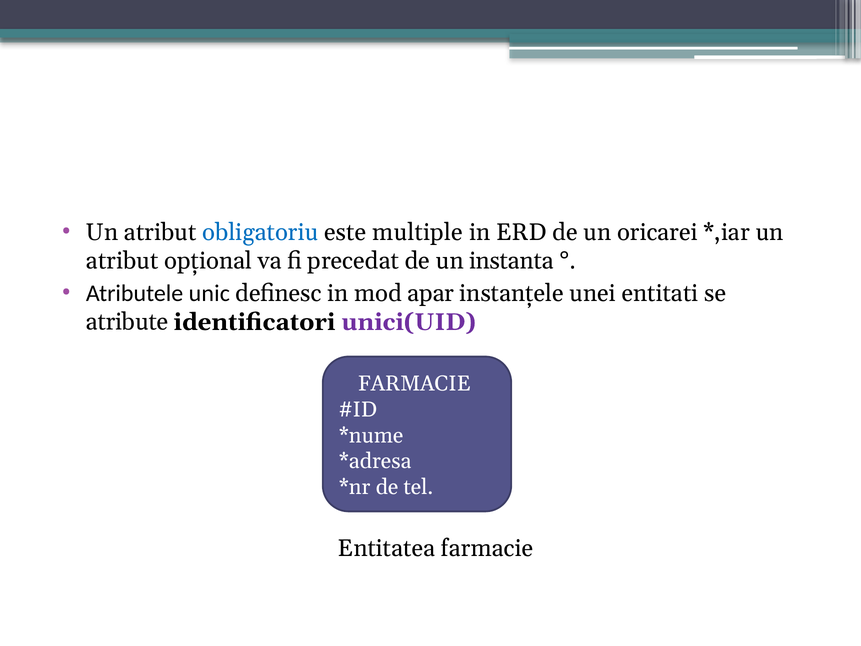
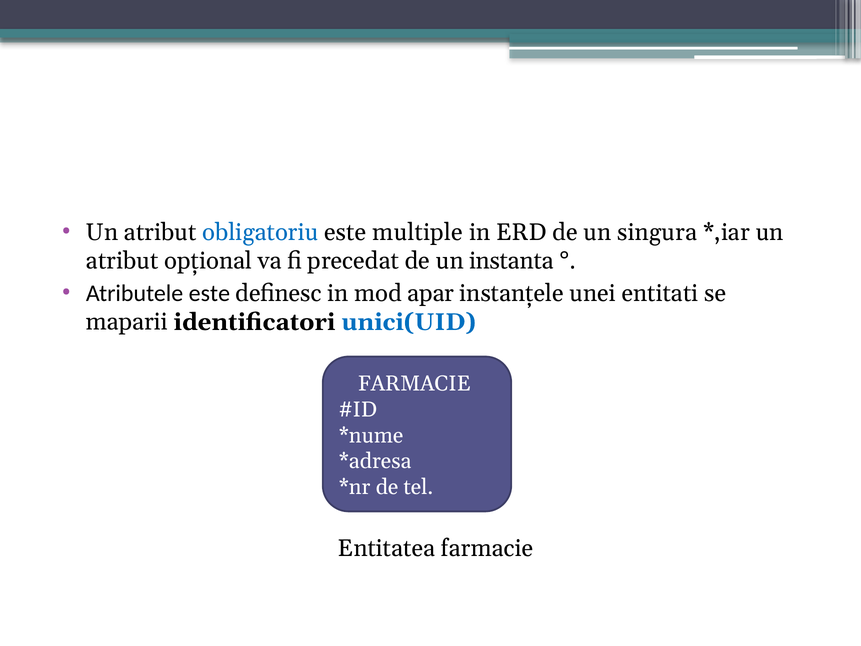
oricarei: oricarei -> singura (657, 232)
Atributele unic: unic -> este (209, 293)
atribute: atribute -> maparii (127, 322)
unici(UID colour: purple -> blue (409, 322)
